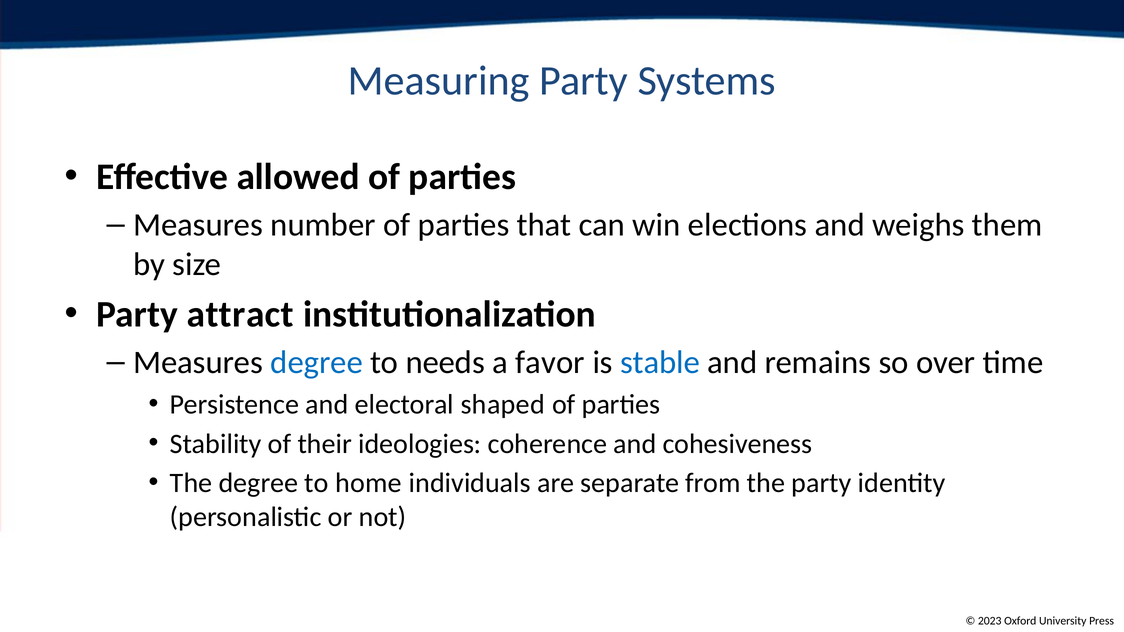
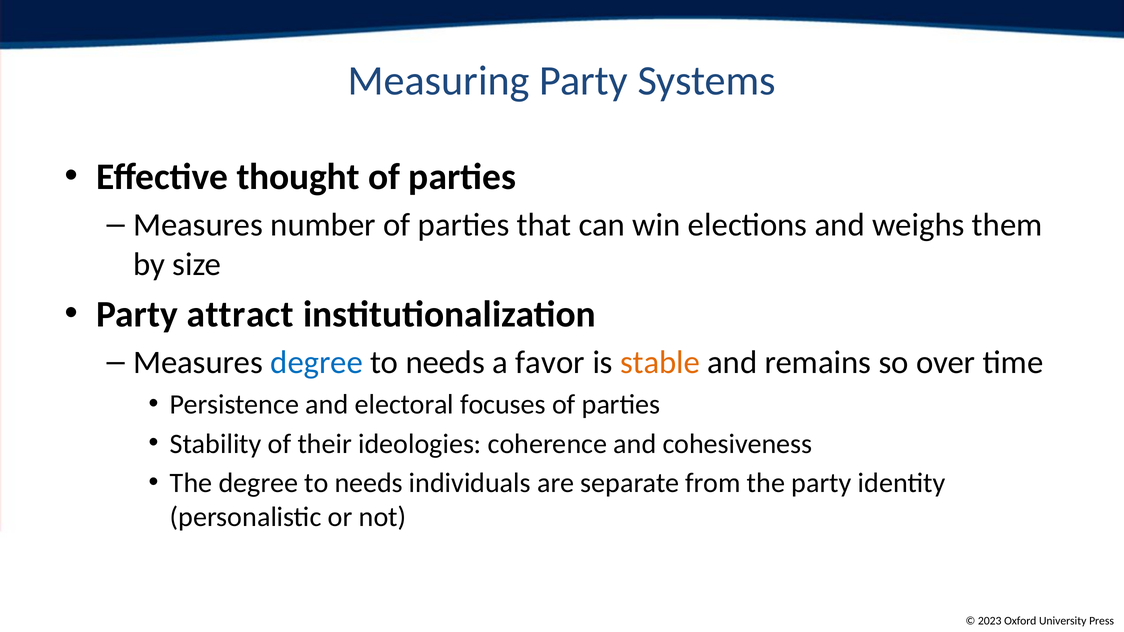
allowed: allowed -> thought (298, 177)
stable colour: blue -> orange (660, 363)
shaped: shaped -> focuses (503, 405)
The degree to home: home -> needs (369, 483)
